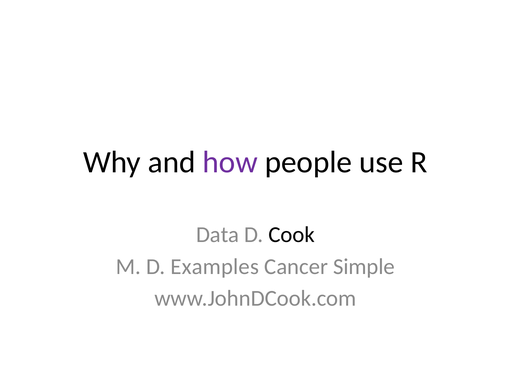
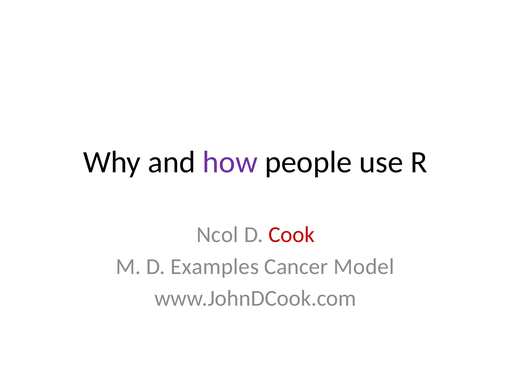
Data: Data -> Ncol (217, 235)
Cook colour: black -> red (292, 235)
Simple: Simple -> Model (364, 267)
